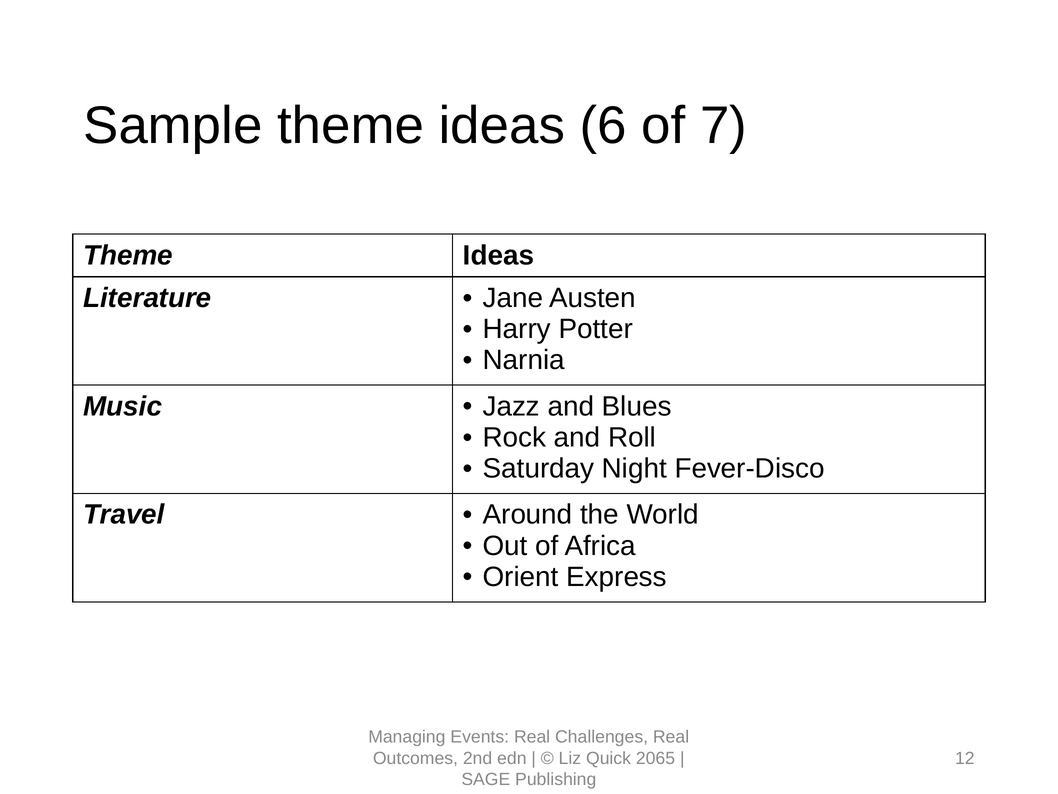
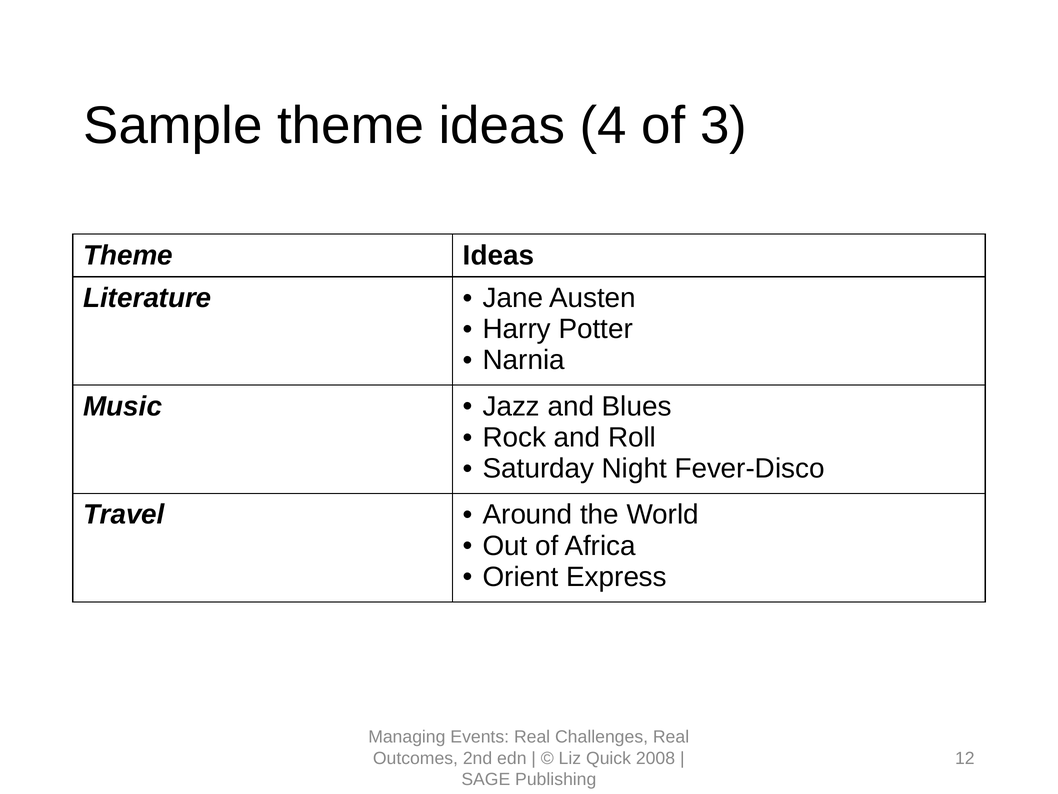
6: 6 -> 4 (603, 126)
7: 7 -> 3 (724, 126)
2065: 2065 -> 2008 (655, 758)
